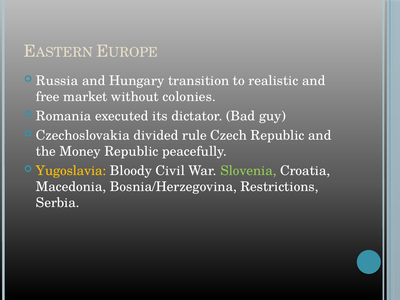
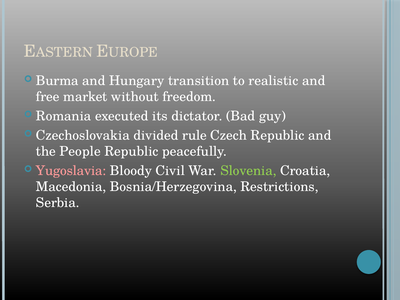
Russia: Russia -> Burma (57, 81)
colonies: colonies -> freedom (189, 97)
Money: Money -> People (80, 152)
Yugoslavia colour: yellow -> pink (71, 171)
